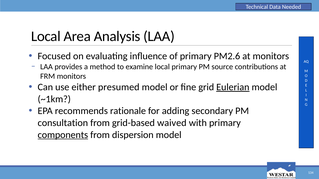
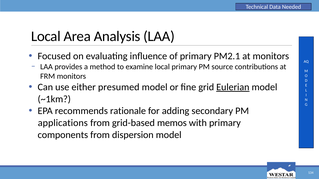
PM2.6: PM2.6 -> PM2.1 (227, 56)
consultation: consultation -> applications (63, 123)
waived: waived -> memos (172, 123)
components underline: present -> none (63, 135)
